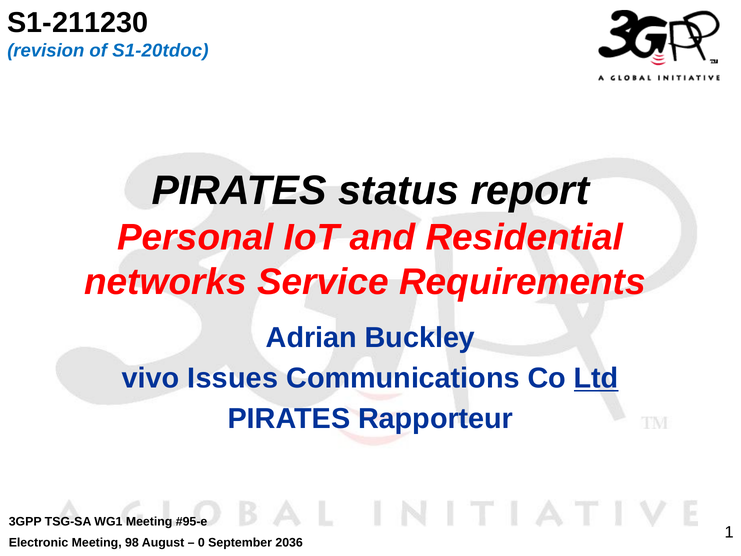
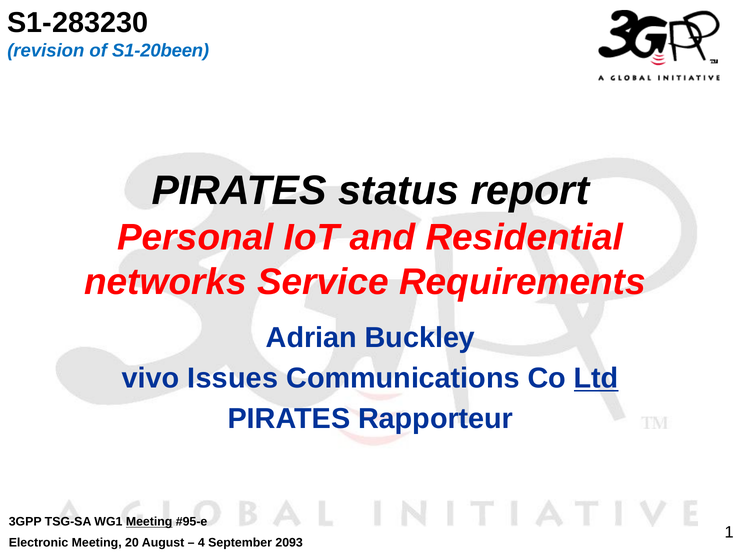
S1-211230: S1-211230 -> S1-283230 (78, 23)
S1-20tdoc: S1-20tdoc -> S1-20been (161, 51)
Meeting underline: none -> present (149, 522)
98: 98 -> 20 (132, 543)
0: 0 -> 4 (201, 543)
2036: 2036 -> 2093 (289, 543)
